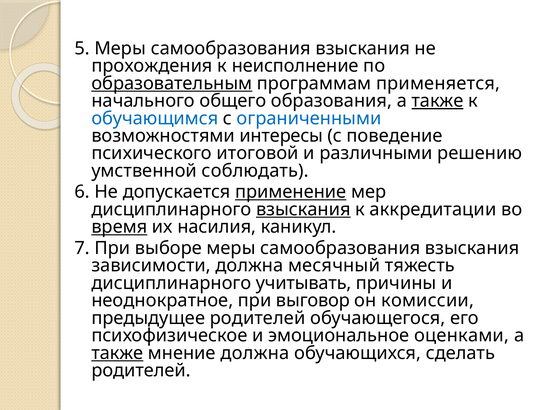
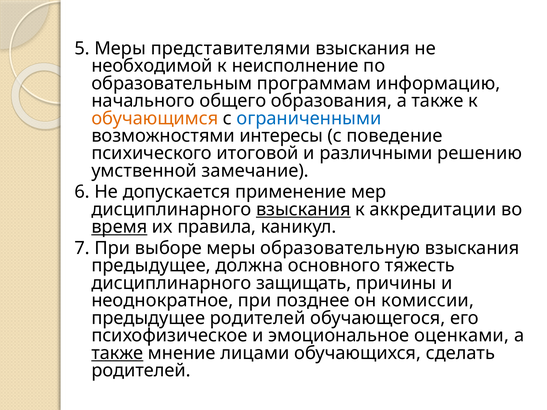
5 Меры самообразования: самообразования -> представителями (231, 48)
прохождения: прохождения -> необходимой (152, 66)
образовательным underline: present -> none (172, 83)
применяется: применяется -> информацию (438, 83)
также underline: present -> none (437, 101)
обучающимся colour: blue -> orange (155, 118)
соблюдать: соблюдать -> замечание (255, 171)
применение underline: present -> none (291, 192)
насилия: насилия -> правила (217, 227)
выборе меры самообразования: самообразования -> образовательную (340, 248)
зависимости: зависимости -> предыдущее (151, 266)
месячный: месячный -> основного (334, 266)
учитывать: учитывать -> защищать (304, 283)
выговор: выговор -> позднее (313, 301)
мнение должна: должна -> лицами (255, 353)
